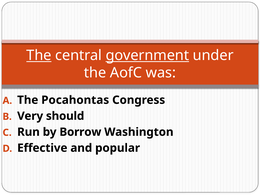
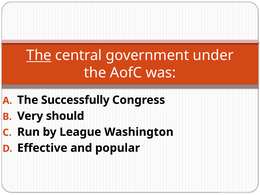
government underline: present -> none (147, 55)
Pocahontas: Pocahontas -> Successfully (75, 100)
Borrow: Borrow -> League (80, 132)
